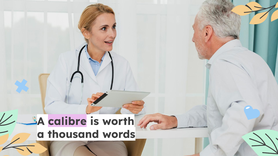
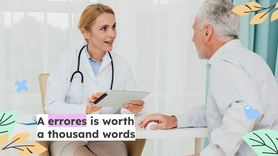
calibre: calibre -> errores (67, 122)
